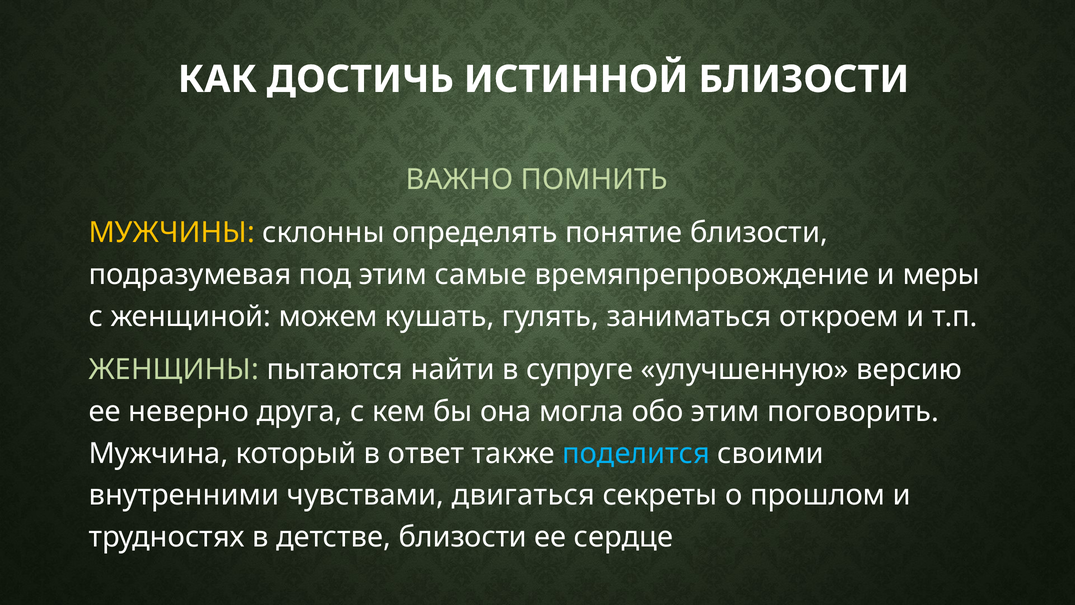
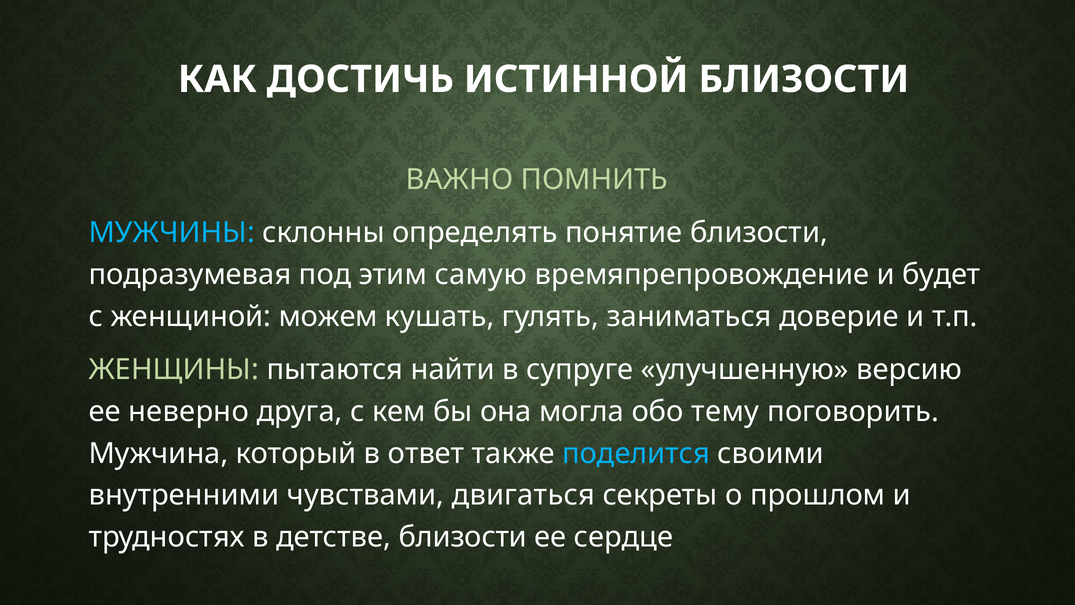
МУЖЧИНЫ colour: yellow -> light blue (172, 232)
самые: самые -> самую (481, 274)
меры: меры -> будет (941, 274)
откроем: откроем -> доверие (839, 316)
обо этим: этим -> тему (725, 411)
